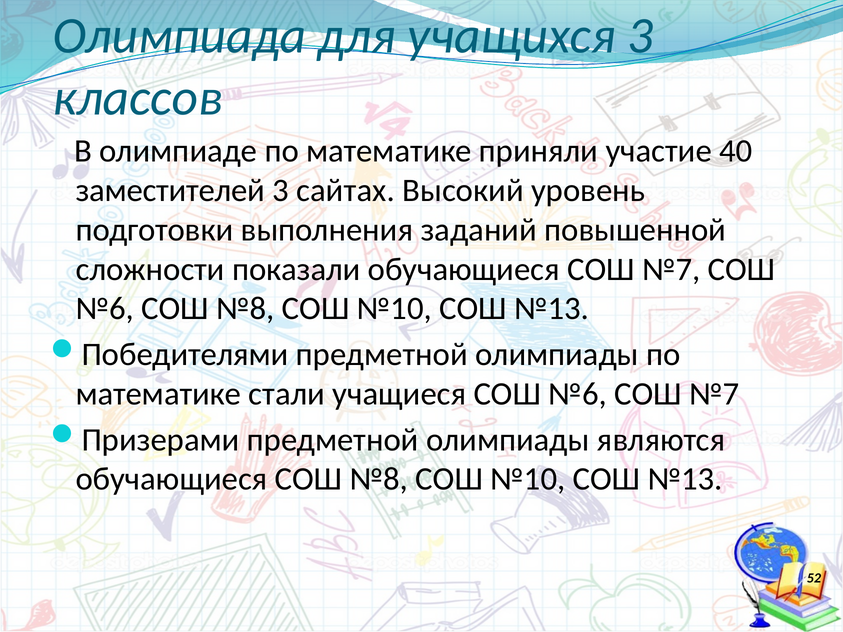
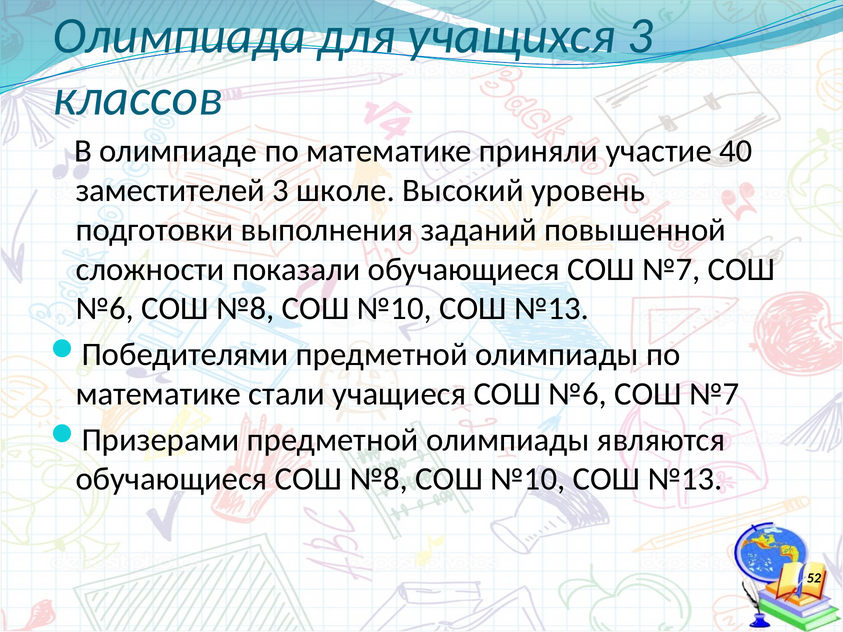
сайтах: сайтах -> школе (345, 191)
